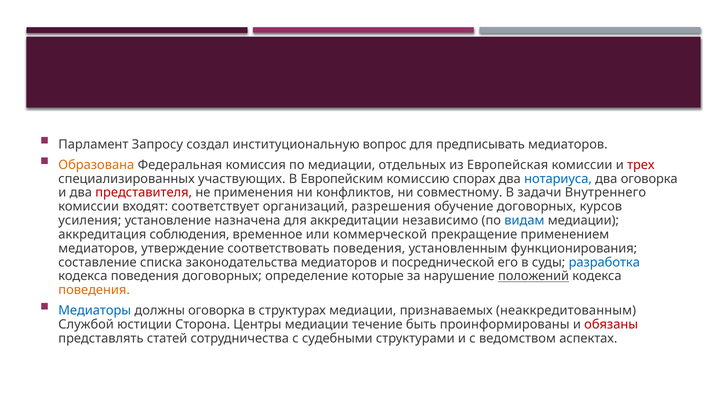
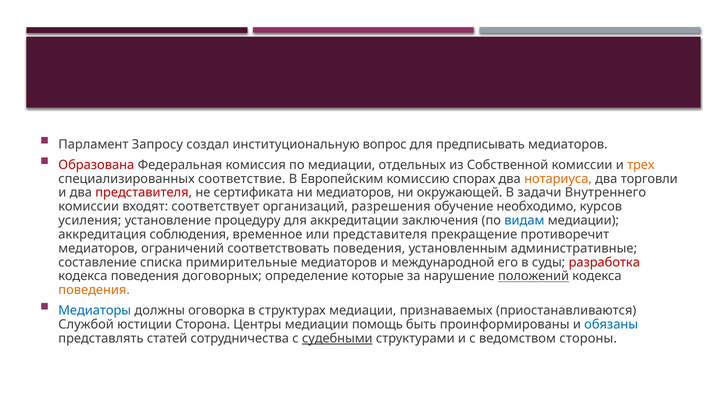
Образована colour: orange -> red (96, 165)
Европейская: Европейская -> Собственной (508, 165)
трех colour: red -> orange (641, 165)
участвующих: участвующих -> соответствие (242, 179)
нотариуса colour: blue -> orange (558, 179)
два оговорка: оговорка -> торговли (649, 179)
применения: применения -> сертификата (254, 193)
ни конфликтов: конфликтов -> медиаторов (355, 193)
совместному: совместному -> окружающей (460, 193)
обучение договорных: договорных -> необходимо (537, 207)
назначена: назначена -> процедуру (247, 220)
независимо: независимо -> заключения (440, 220)
или коммерческой: коммерческой -> представителя (380, 234)
применением: применением -> противоречит (565, 234)
утверждение: утверждение -> ограничений (183, 248)
функционирования: функционирования -> административные (574, 248)
законодательства: законодательства -> примирительные (242, 262)
посреднической: посреднической -> международной (443, 262)
разработка colour: blue -> red (604, 262)
неаккредитованным: неаккредитованным -> приостанавливаются (566, 310)
течение: течение -> помощь (377, 324)
обязаны colour: red -> blue (611, 324)
судебными underline: none -> present (337, 338)
аспектах: аспектах -> стороны (588, 338)
